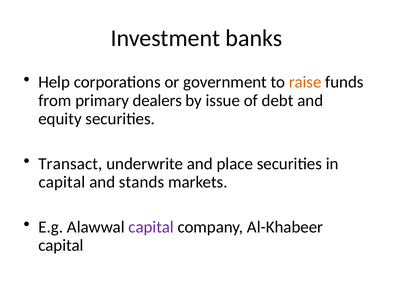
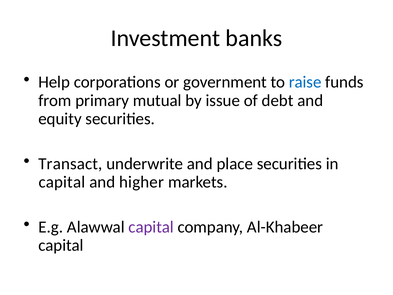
raise colour: orange -> blue (305, 82)
dealers: dealers -> mutual (157, 100)
stands: stands -> higher (142, 182)
